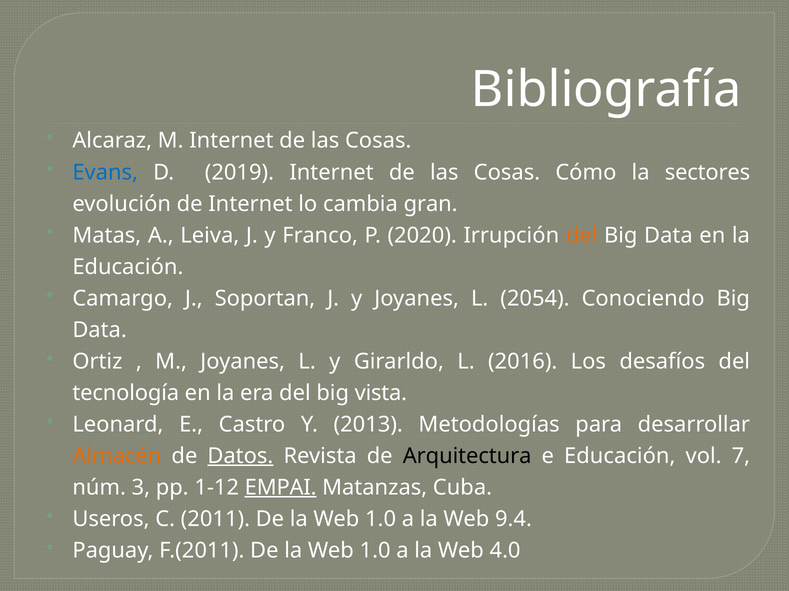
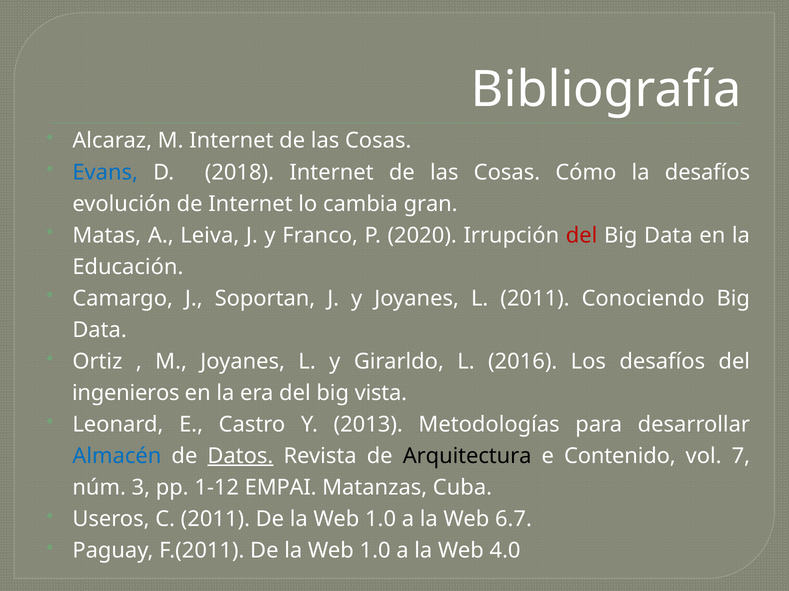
2019: 2019 -> 2018 (239, 172)
la sectores: sectores -> desafíos (707, 172)
del colour: orange -> red (582, 236)
L 2054: 2054 -> 2011 (535, 299)
tecnología: tecnología -> ingenieros (126, 393)
Almacén colour: orange -> blue (117, 457)
e Educación: Educación -> Contenido (620, 457)
EMPAI underline: present -> none (281, 488)
9.4: 9.4 -> 6.7 (513, 520)
